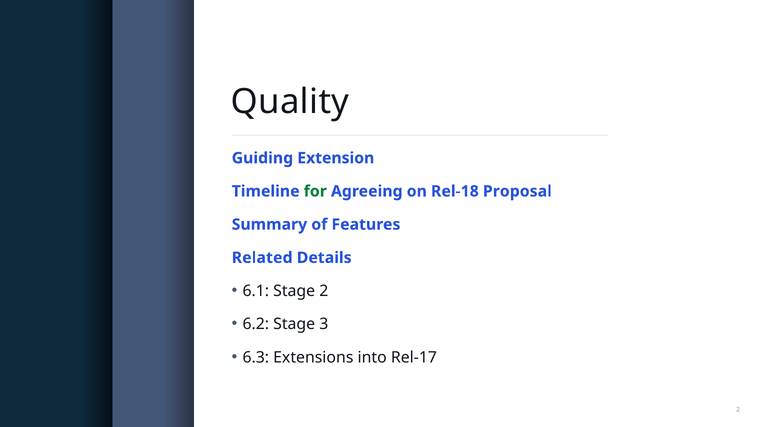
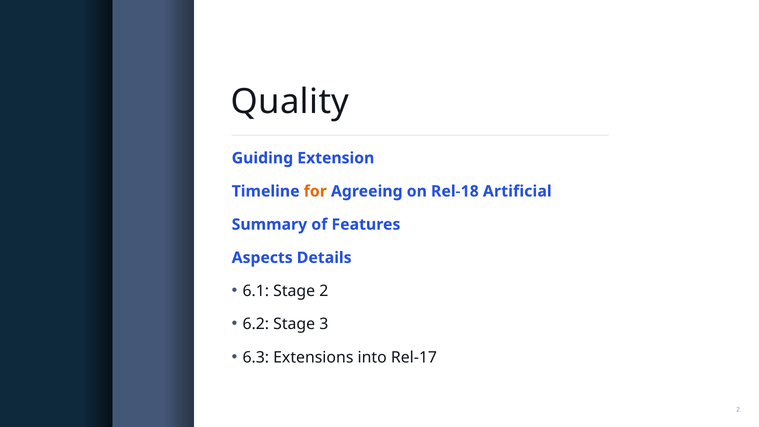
for colour: green -> orange (315, 191)
Proposal: Proposal -> Artificial (517, 191)
Related: Related -> Aspects (262, 258)
